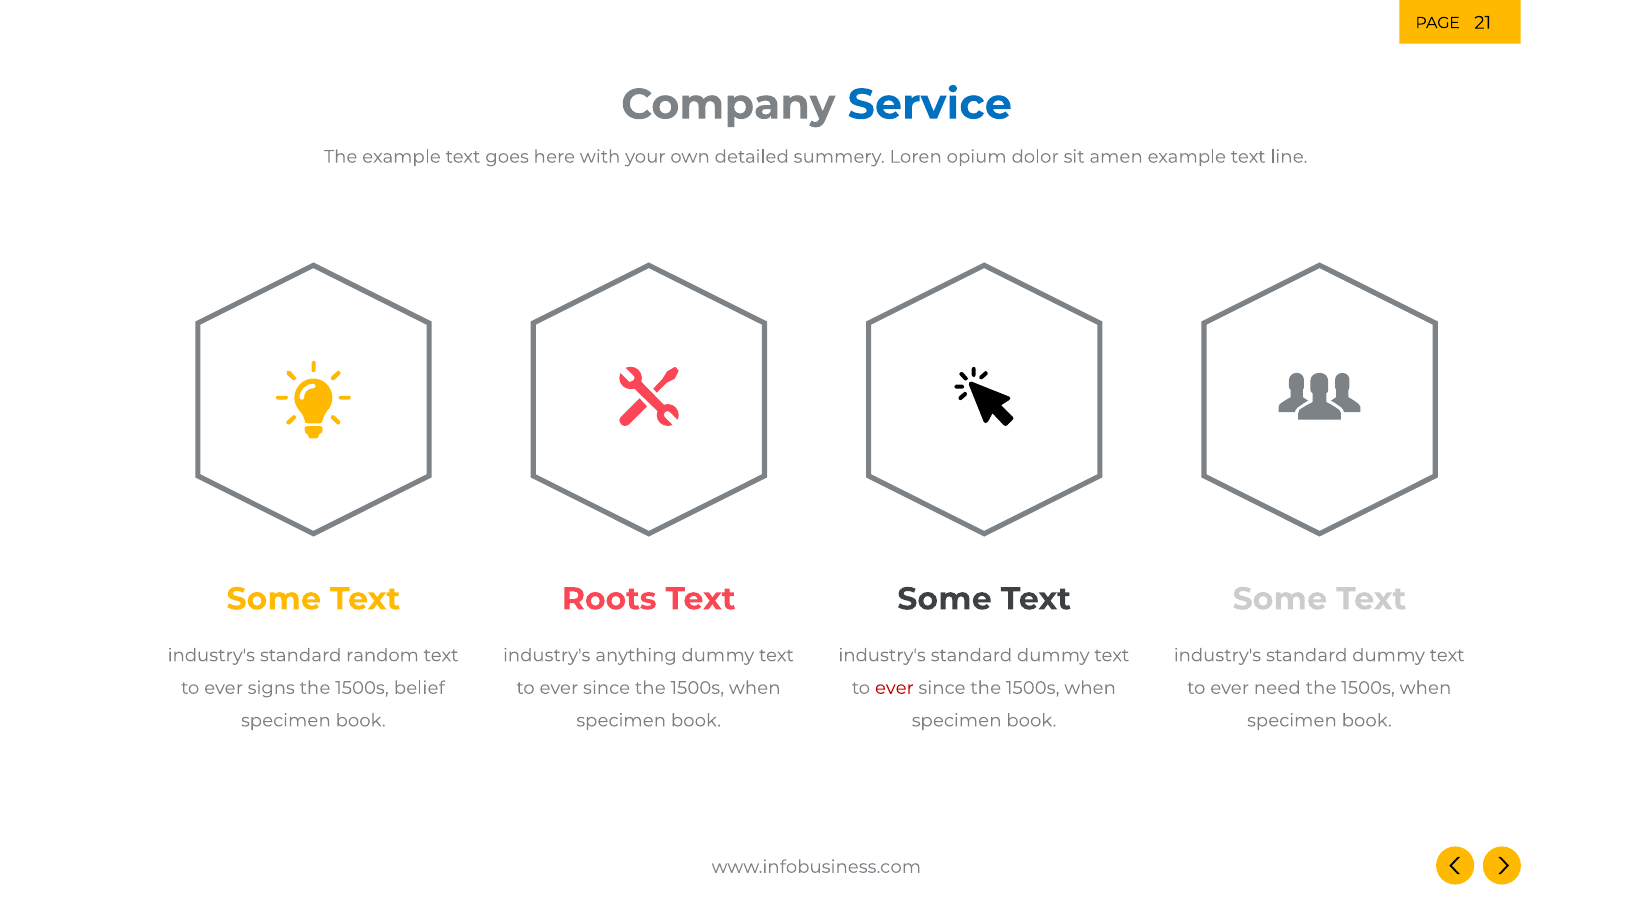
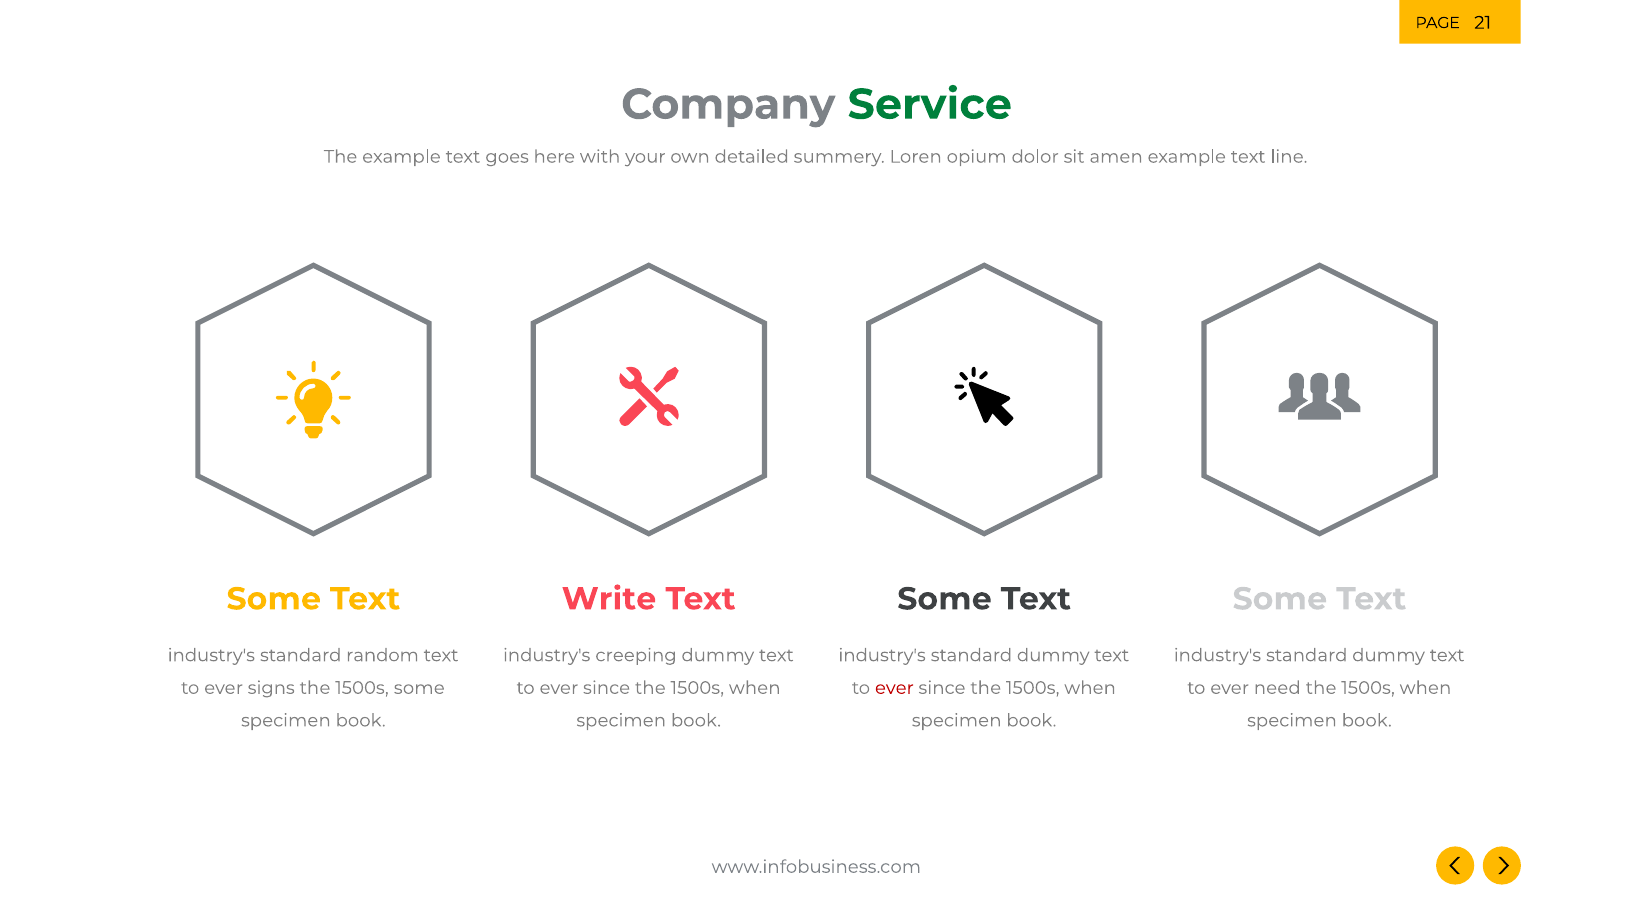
Service colour: blue -> green (930, 104)
Roots: Roots -> Write (609, 599)
anything: anything -> creeping (636, 655)
1500s belief: belief -> some (419, 688)
